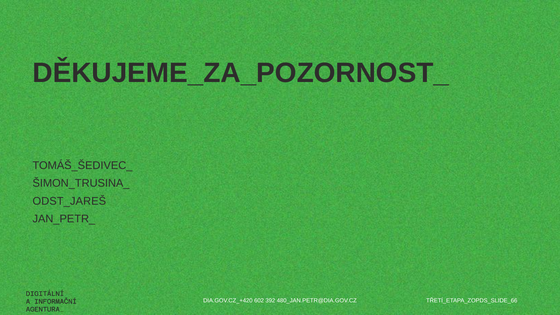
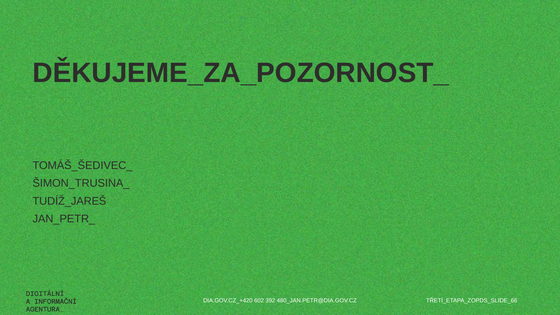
ODST_JAREŠ: ODST_JAREŠ -> TUDÍŽ_JAREŠ (69, 201)
